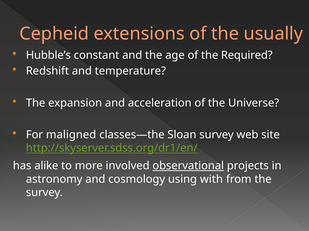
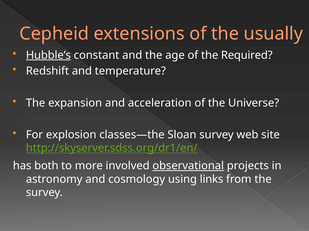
Hubble’s underline: none -> present (48, 55)
maligned: maligned -> explosion (71, 135)
alike: alike -> both (46, 166)
with: with -> links (212, 180)
